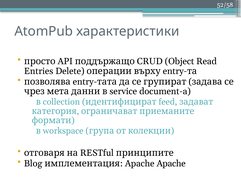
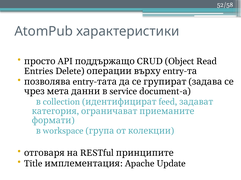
Blog: Blog -> Title (33, 164)
Apache Apache: Apache -> Update (171, 164)
